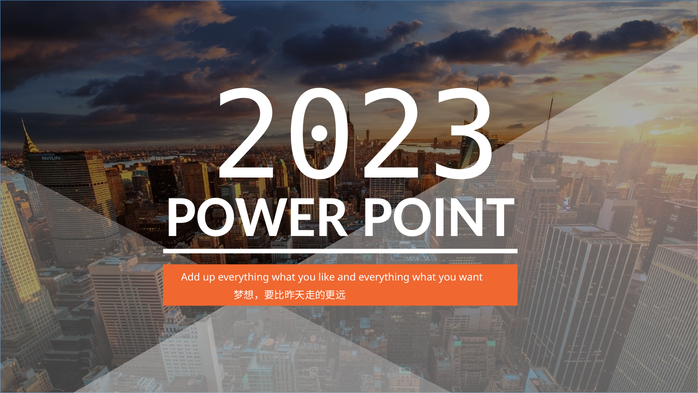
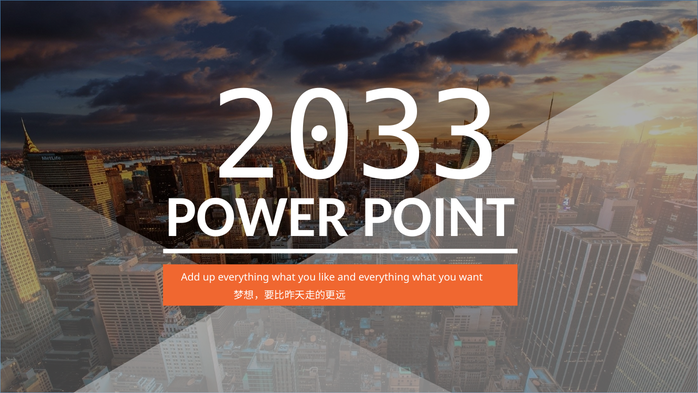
2023: 2023 -> 2033 (356, 138)
